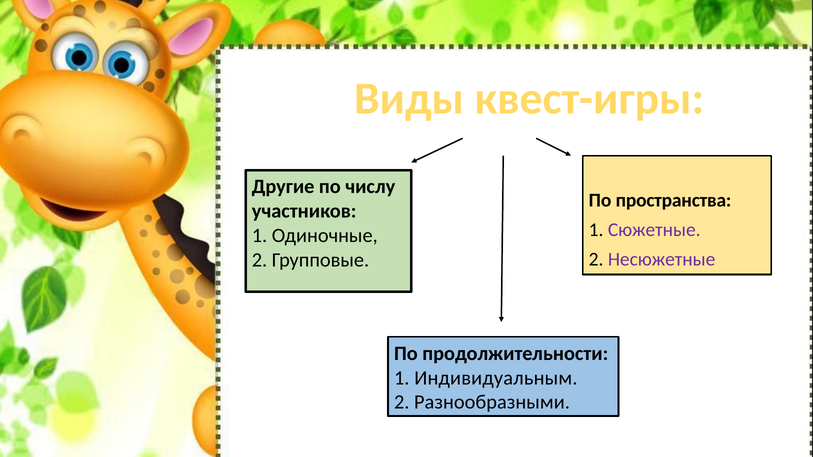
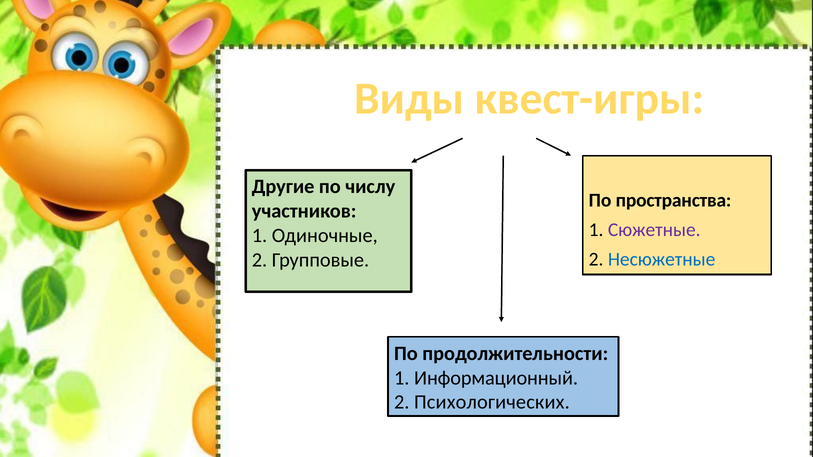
Несюжетные colour: purple -> blue (662, 260)
Индивидуальным: Индивидуальным -> Информационный (496, 378)
Разнообразными: Разнообразными -> Психологических (492, 402)
